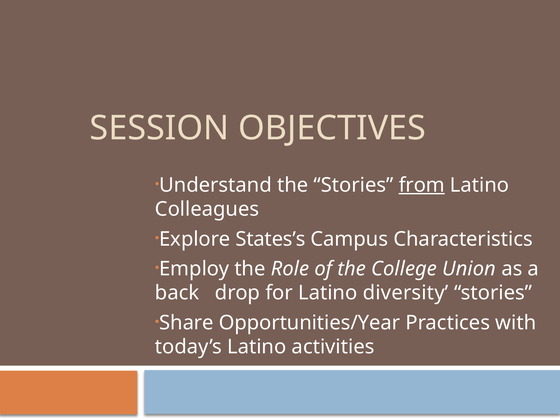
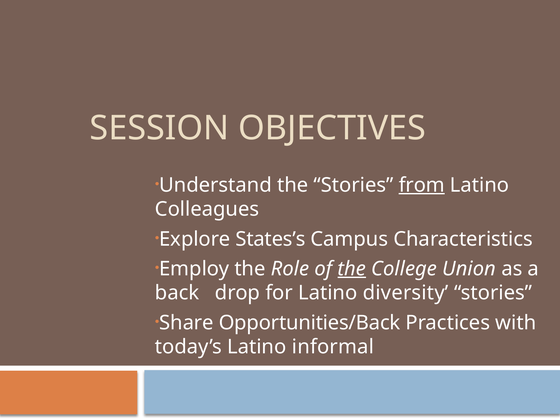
the underline: none -> present (352, 269)
Opportunities/Year: Opportunities/Year -> Opportunities/Back (310, 323)
activities: activities -> informal (333, 347)
